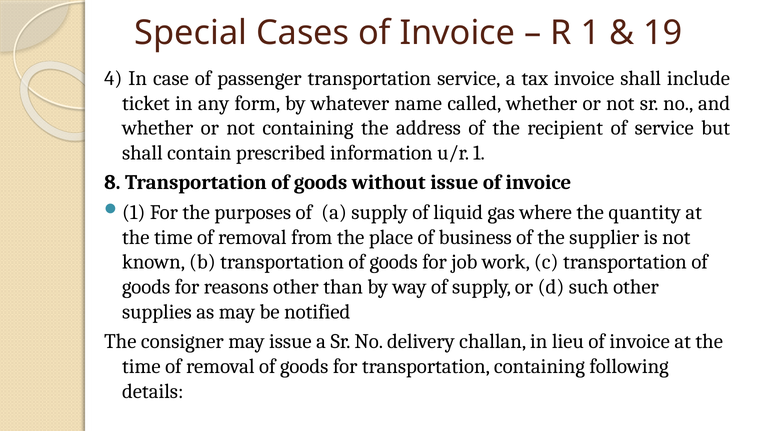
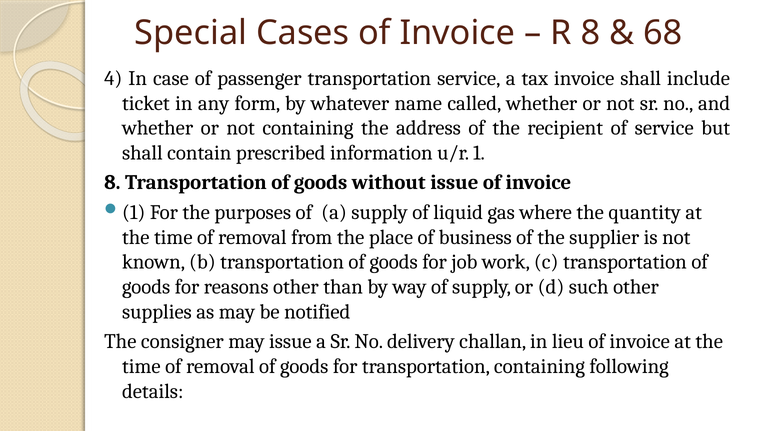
R 1: 1 -> 8 (590, 33)
19: 19 -> 68 (663, 33)
